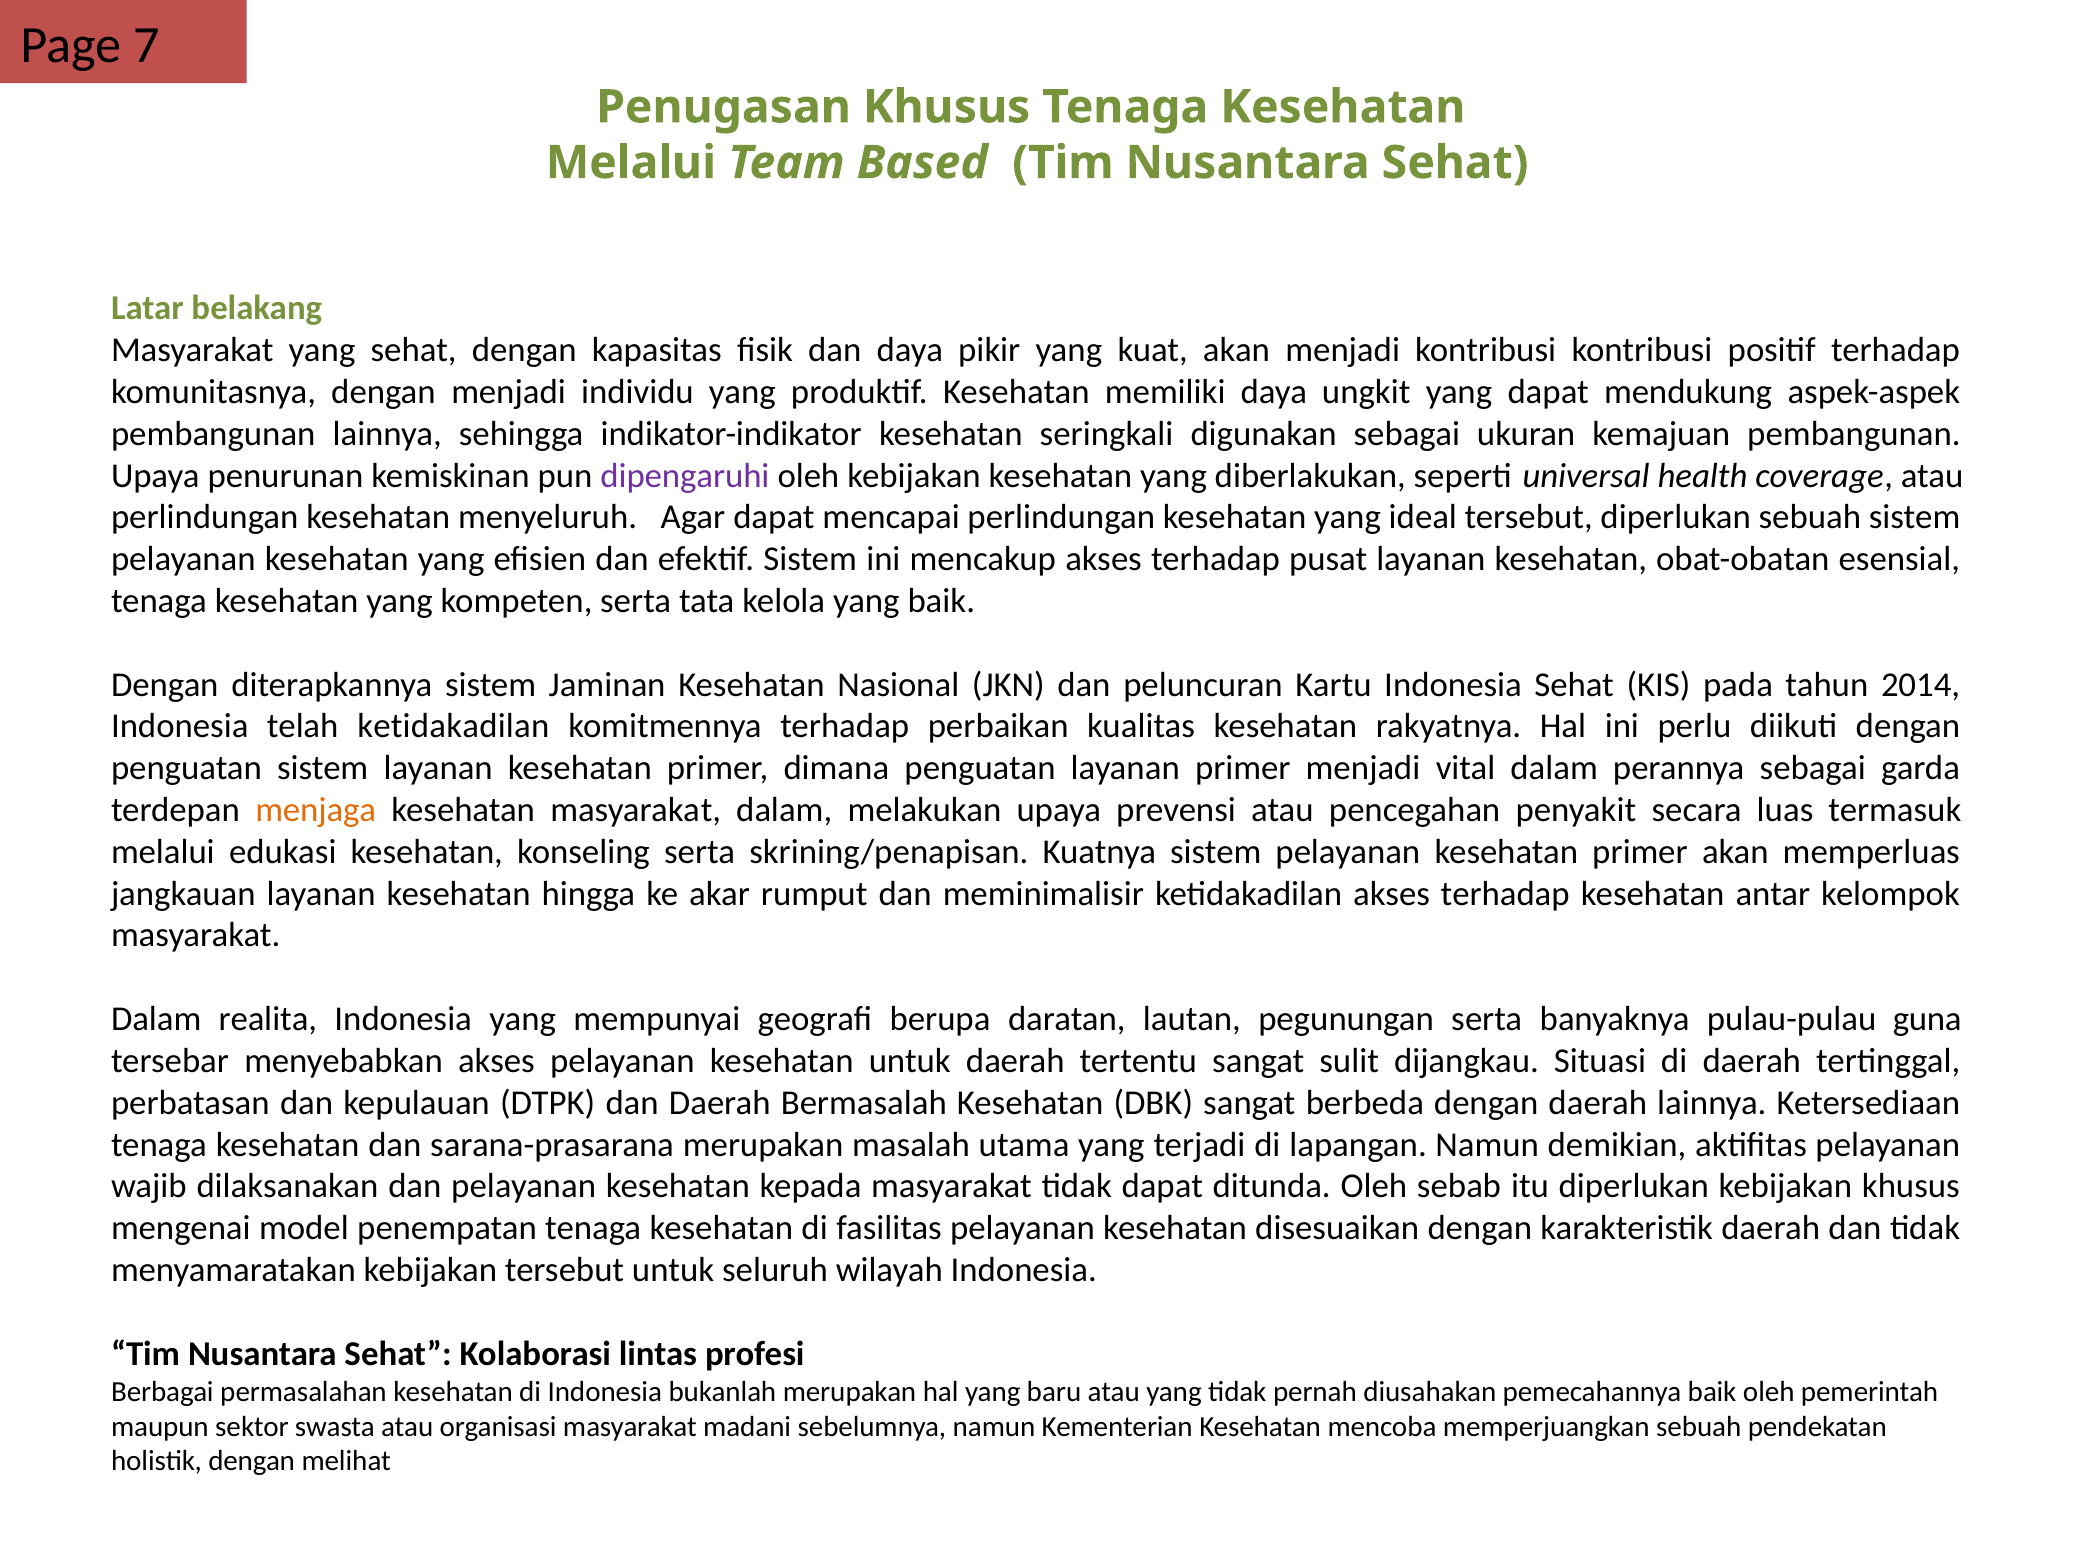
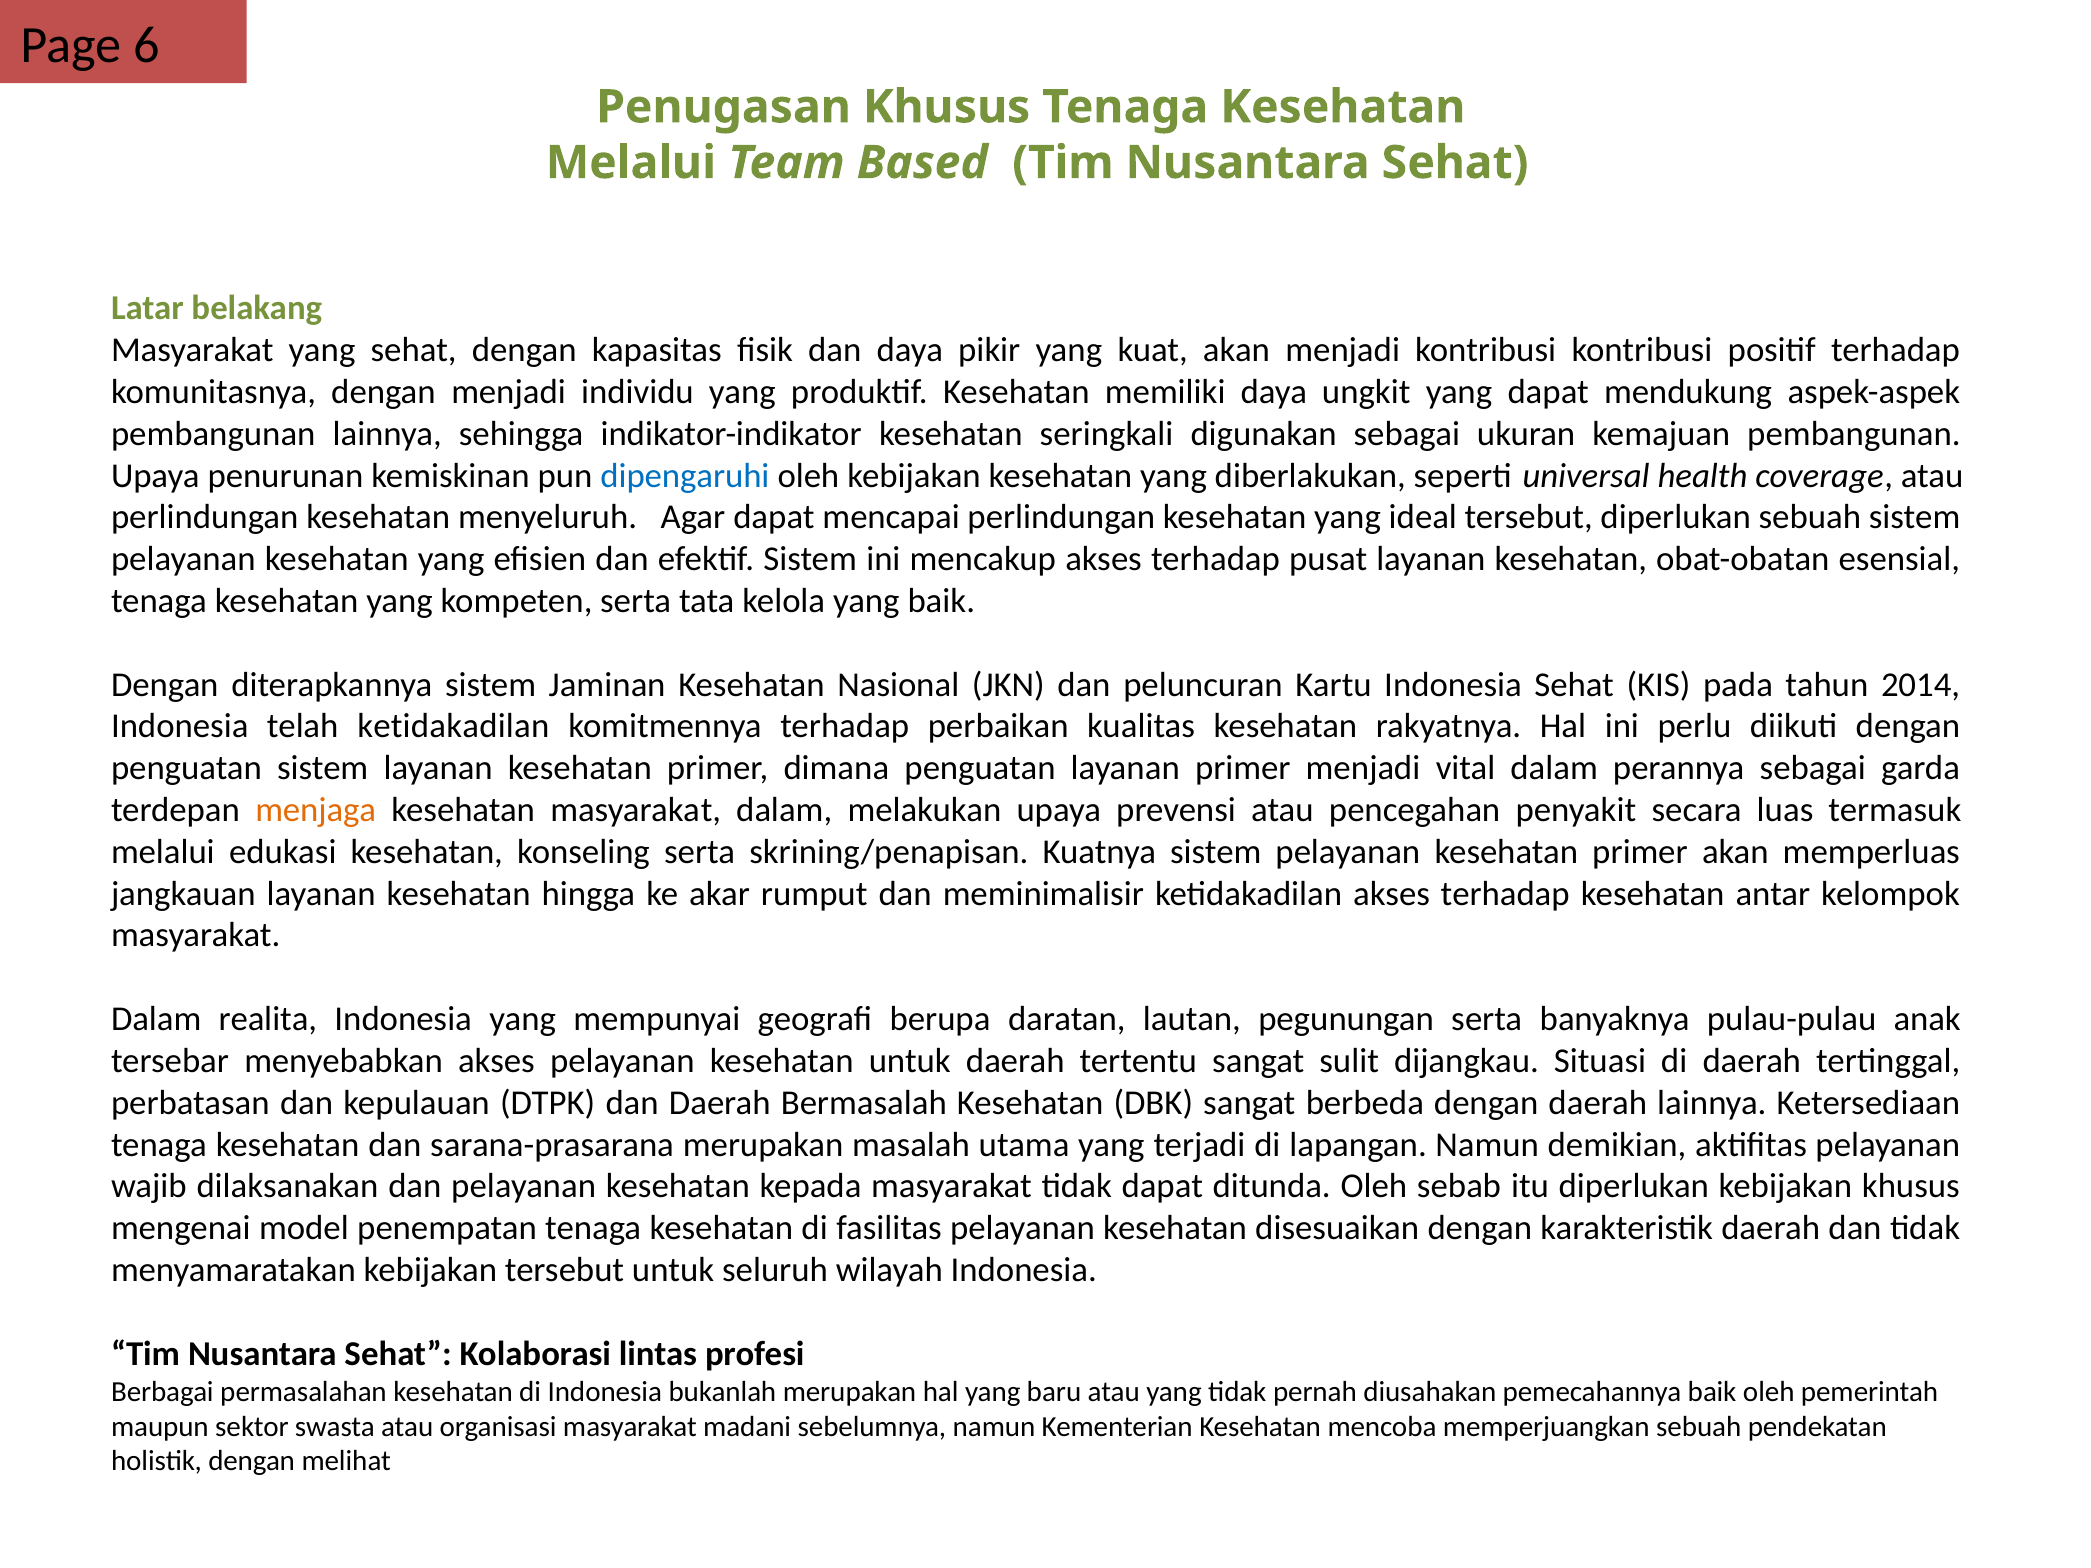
7: 7 -> 6 (146, 45)
dipengaruhi colour: purple -> blue (685, 476)
guna: guna -> anak (1927, 1019)
